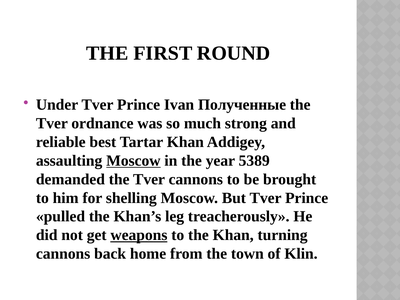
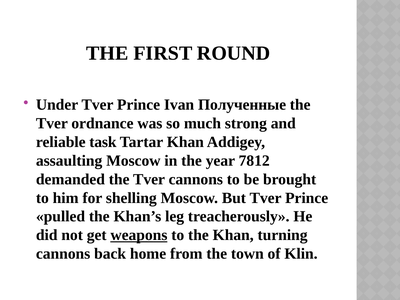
best: best -> task (103, 142)
Moscow underline: present -> none (133, 161)
5389: 5389 -> 7812 (254, 161)
